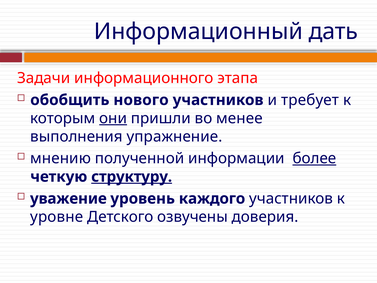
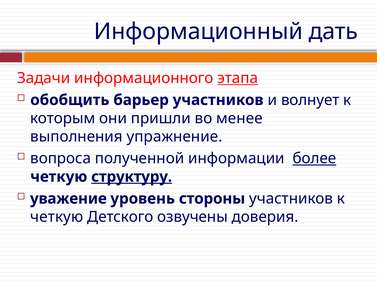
этапа underline: none -> present (238, 78)
нового: нового -> барьер (141, 100)
требует: требует -> волнует (310, 100)
они underline: present -> none (113, 118)
мнению: мнению -> вопроса (61, 158)
каждого: каждого -> стороны (212, 198)
уровне: уровне -> четкую (57, 217)
